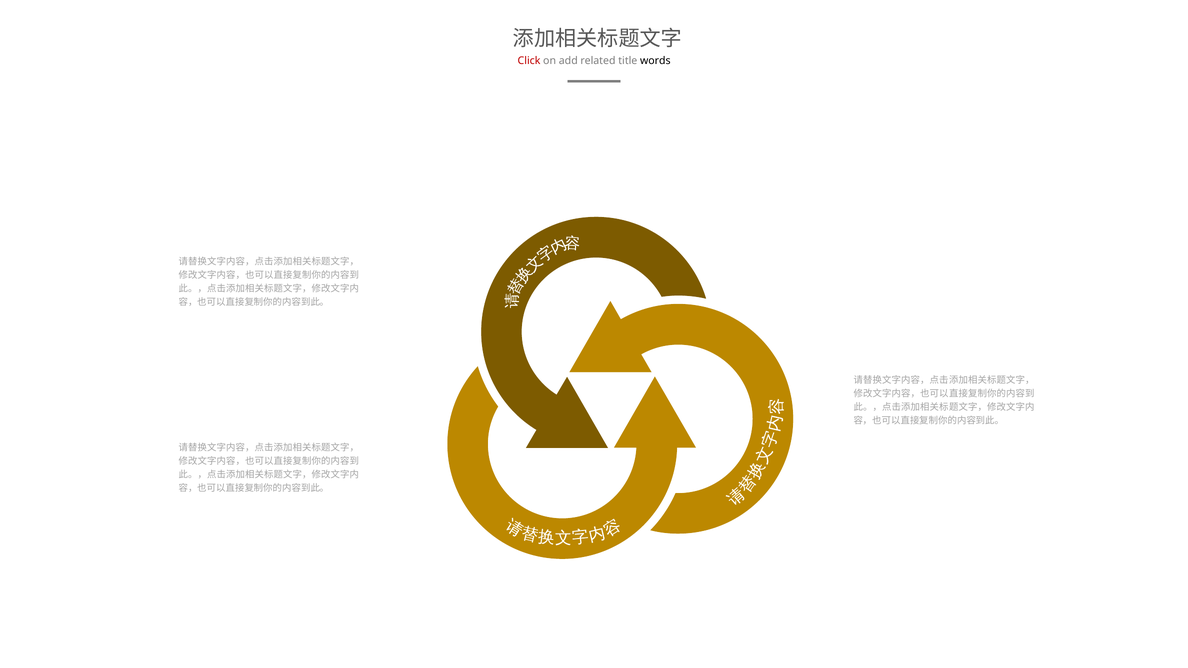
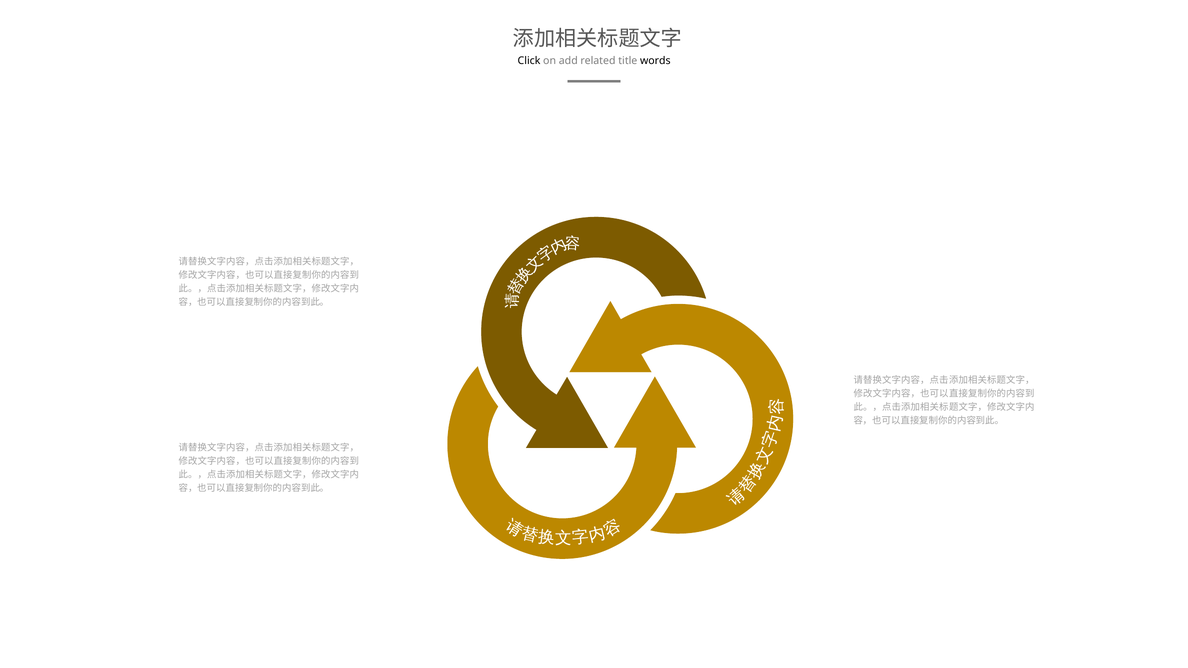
Click colour: red -> black (529, 61)
